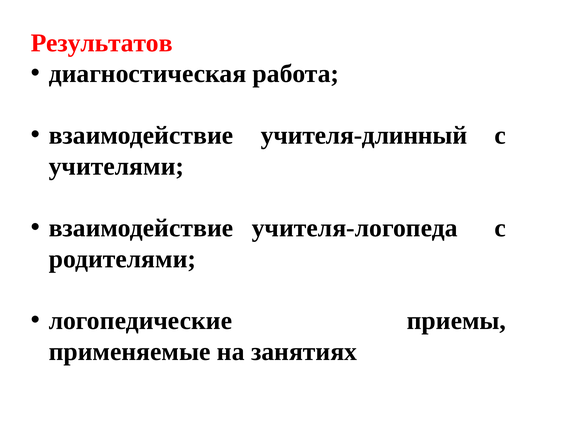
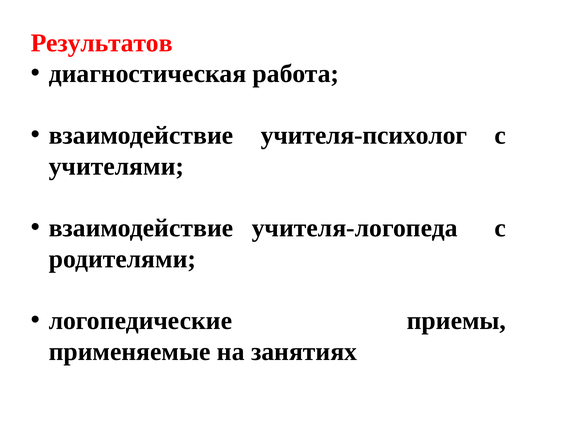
учителя-длинный: учителя-длинный -> учителя-психолог (364, 135)
